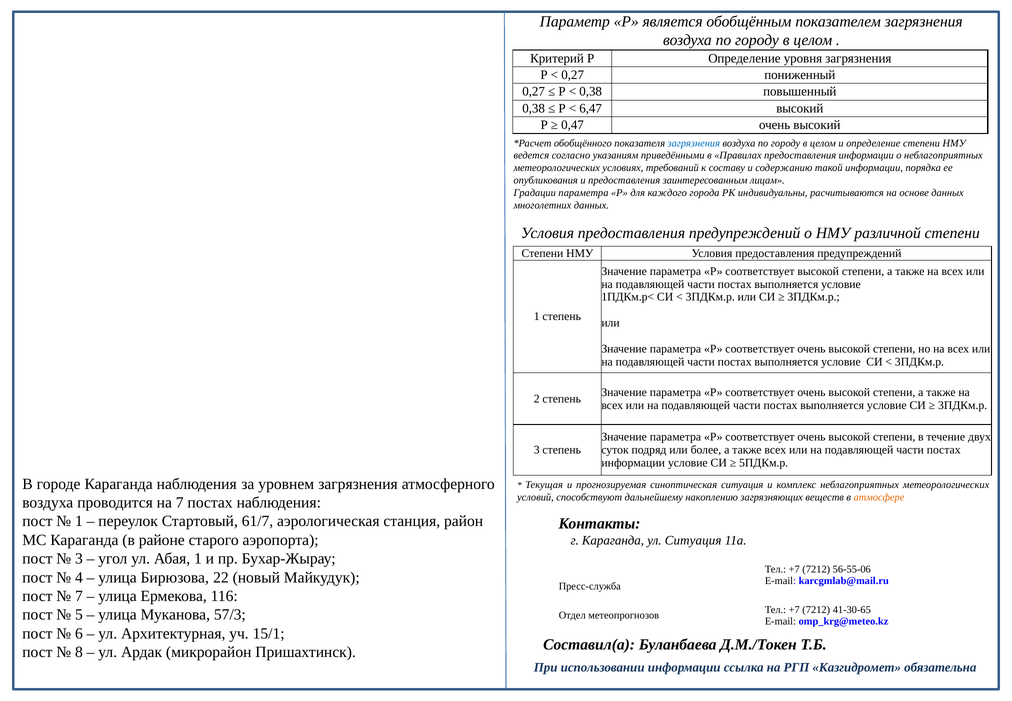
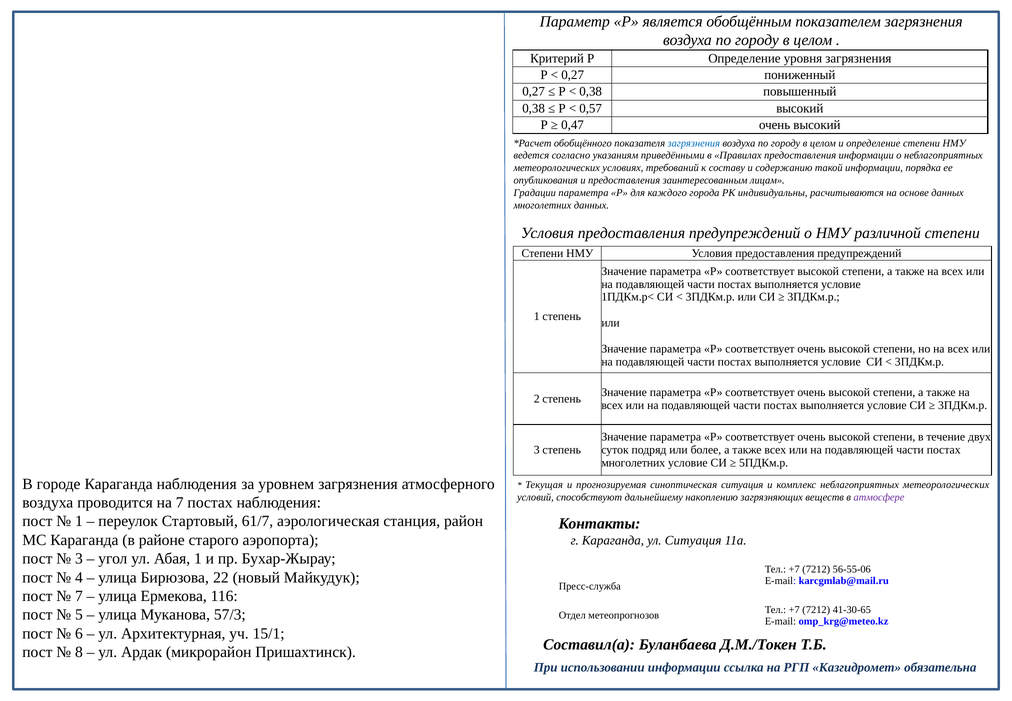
6,47: 6,47 -> 0,57 (591, 108)
информации: информации -> многолетних (633, 463)
атмосфере colour: orange -> purple (879, 497)
